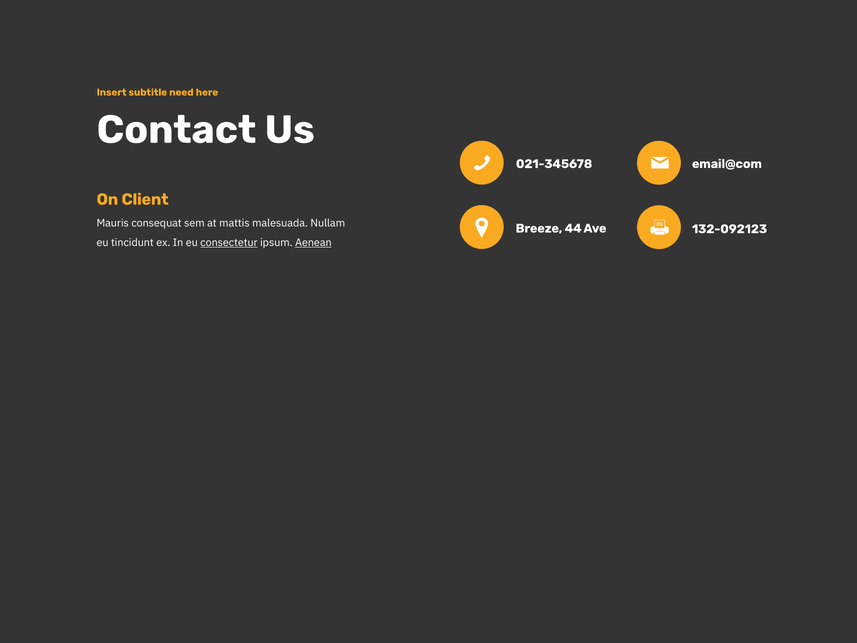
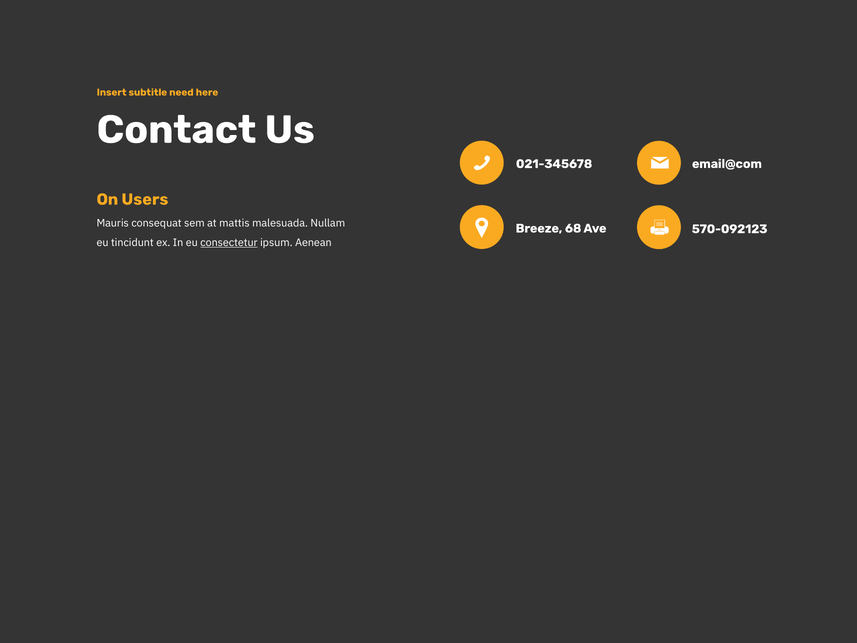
Client: Client -> Users (145, 199)
44: 44 -> 68 (573, 228)
132-092123: 132-092123 -> 570-092123 (730, 229)
Aenean underline: present -> none (313, 242)
